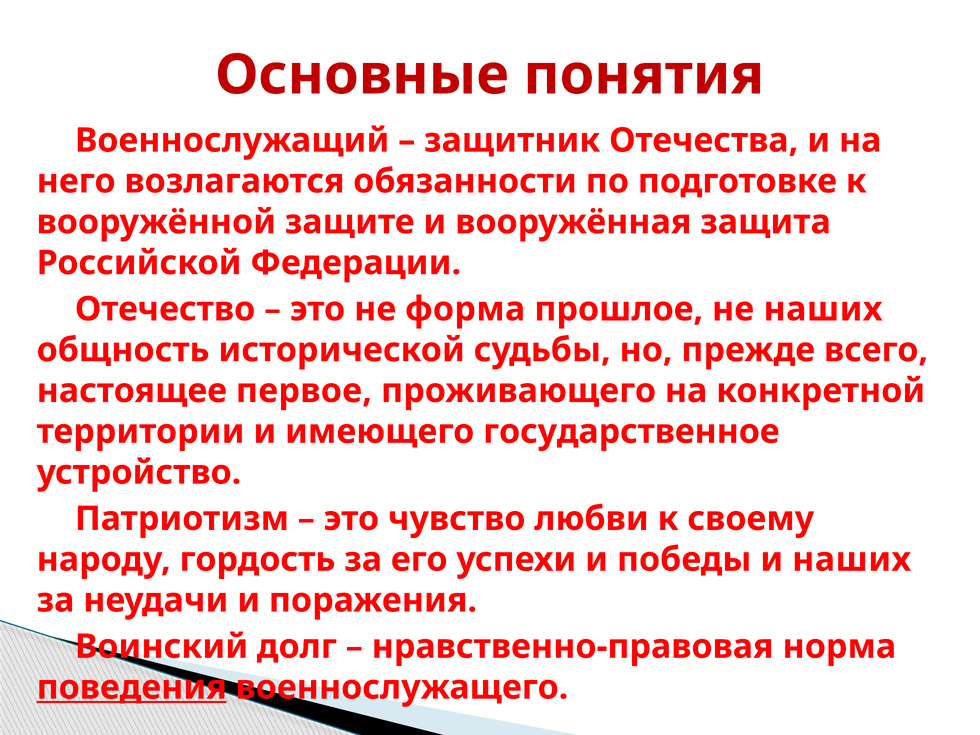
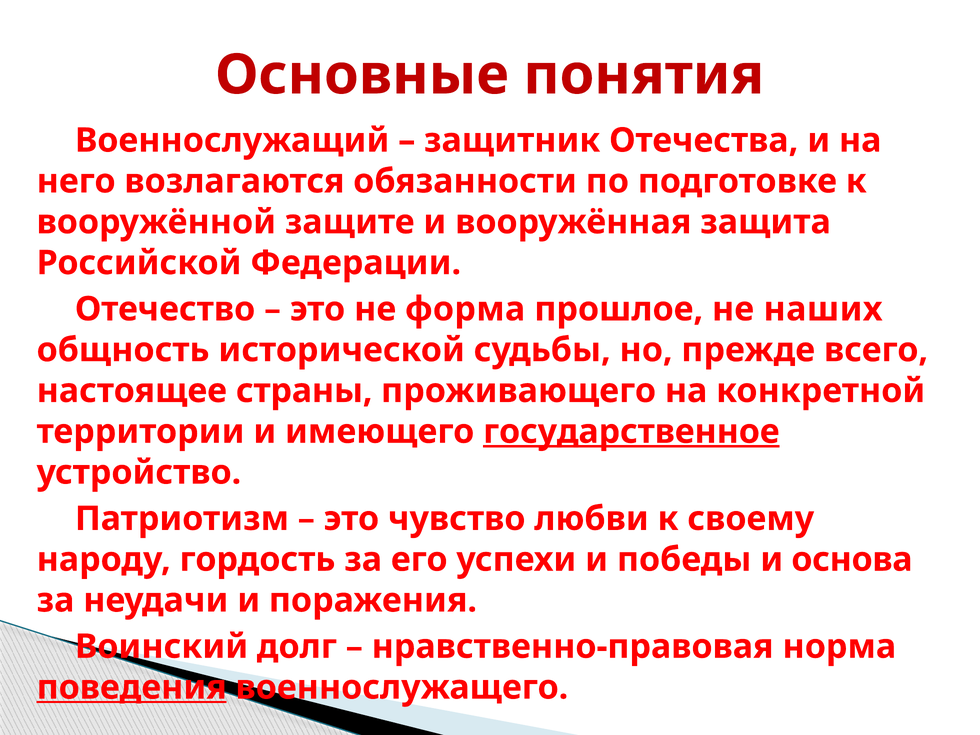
первое: первое -> страны (304, 391)
государственное underline: none -> present (631, 432)
и наших: наших -> основа (852, 560)
